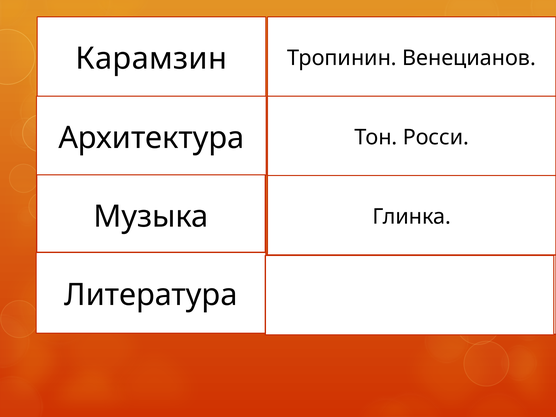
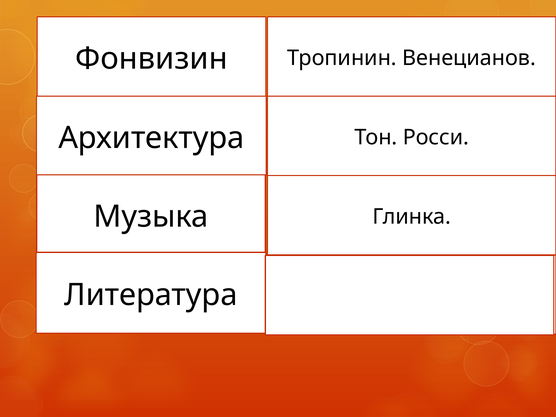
Карамзин: Карамзин -> Фонвизин (151, 59)
